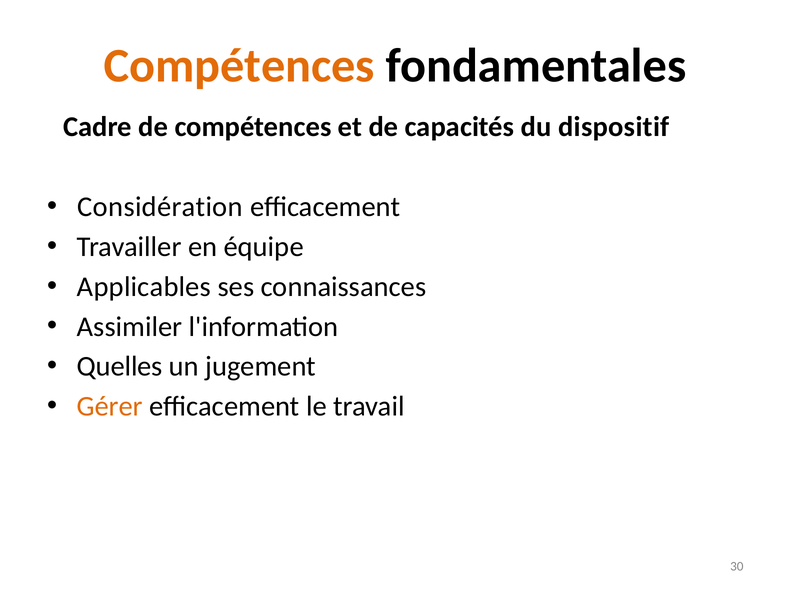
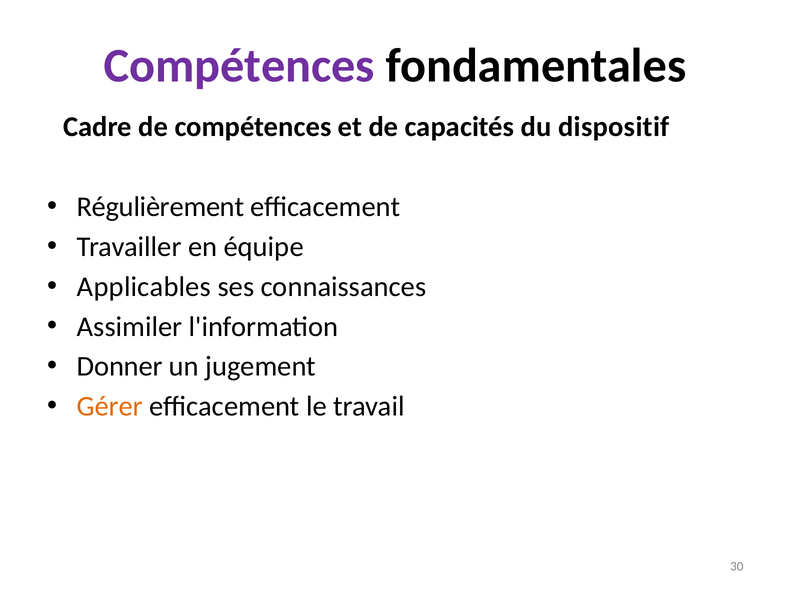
Compétences colour: orange -> purple (239, 66)
Considération: Considération -> Régulièrement (160, 207)
Quelles: Quelles -> Donner (120, 367)
